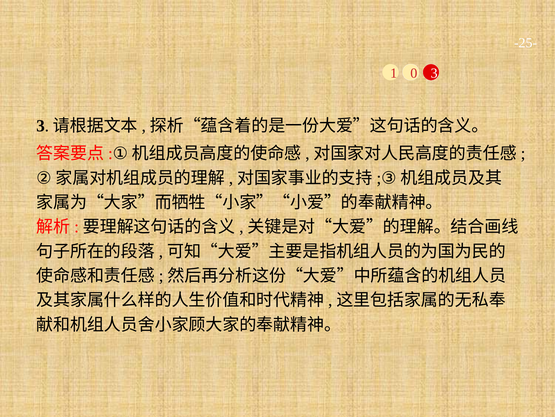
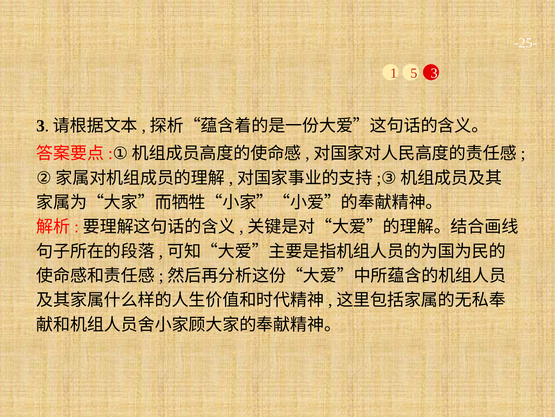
0: 0 -> 5 (414, 73)
